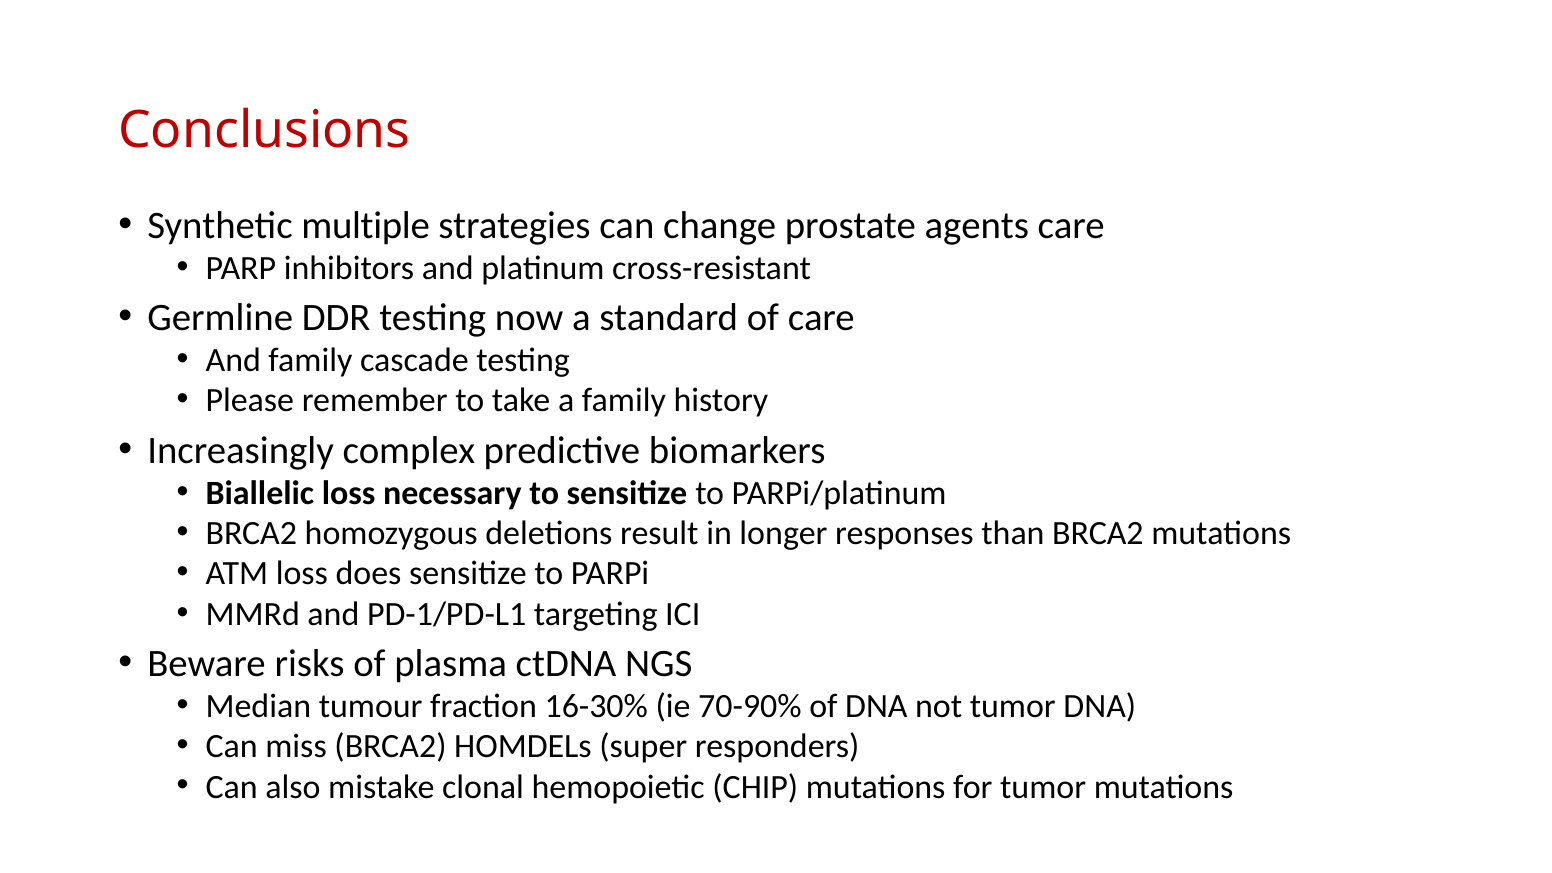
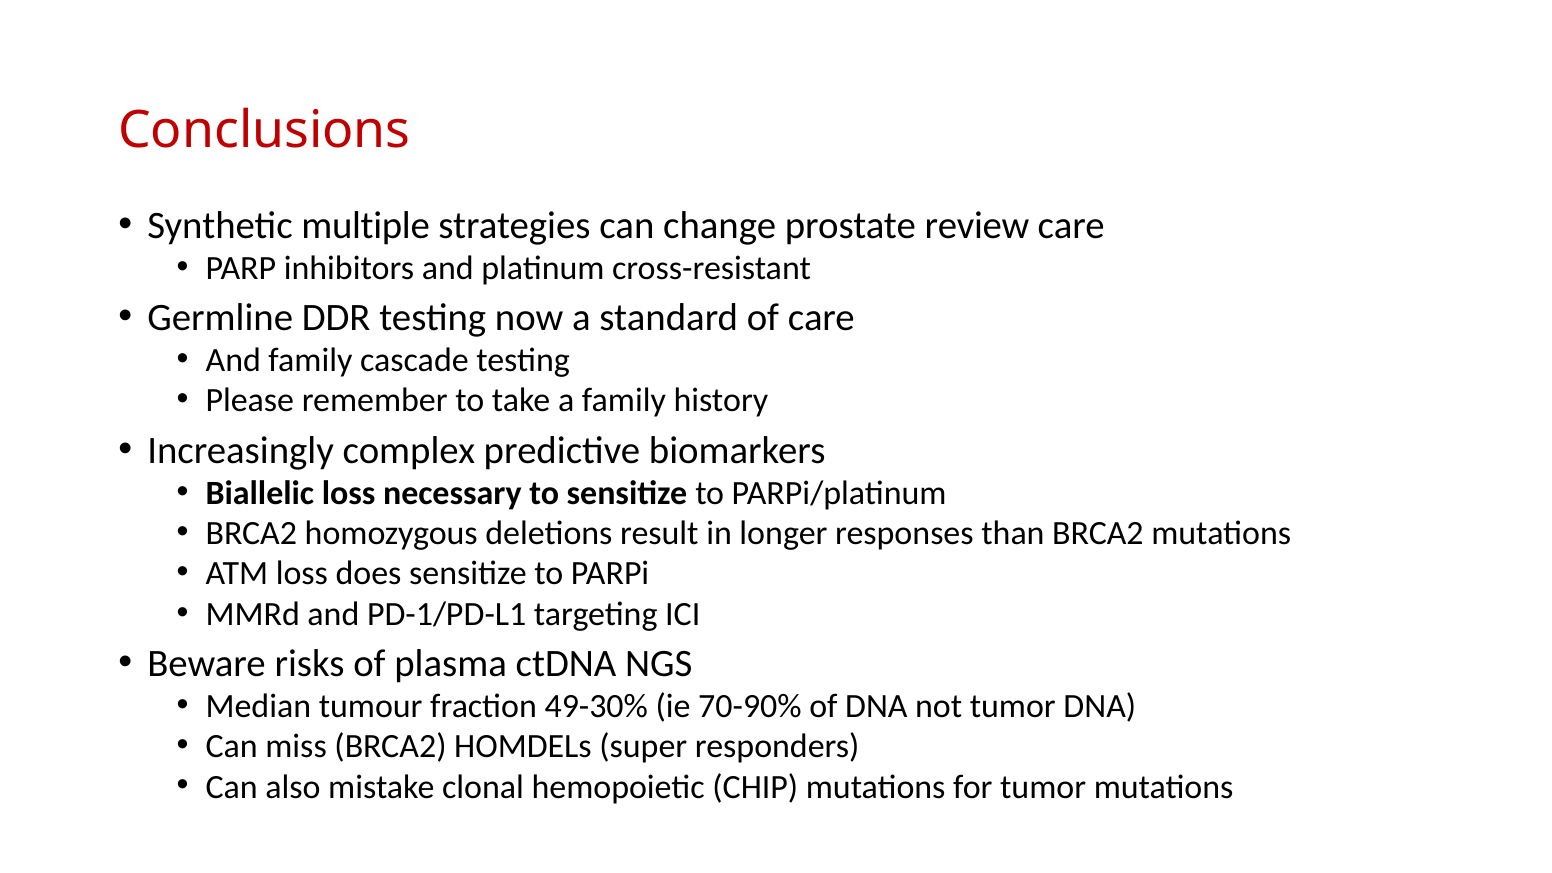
agents: agents -> review (977, 225)
16-30%: 16-30% -> 49-30% (596, 706)
